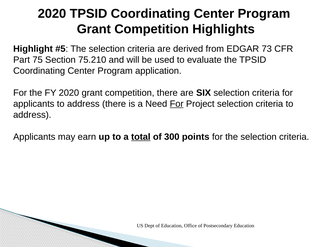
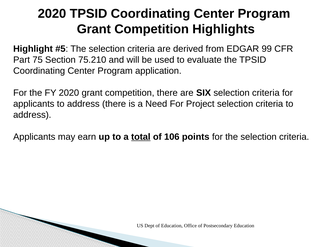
73: 73 -> 99 (267, 49)
For underline: present -> none (177, 104)
300: 300 -> 106 (172, 137)
